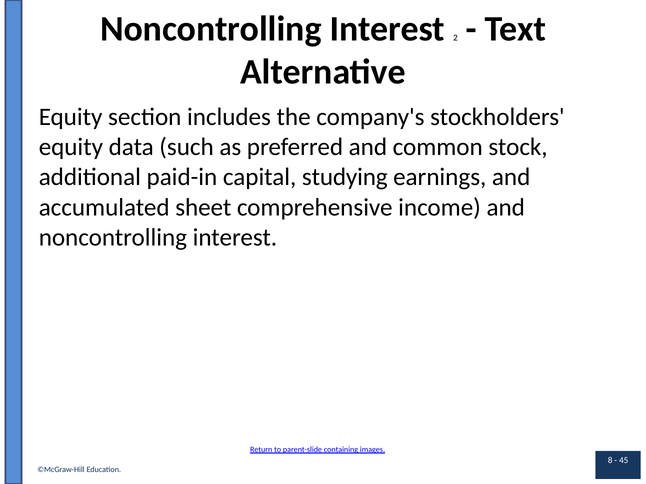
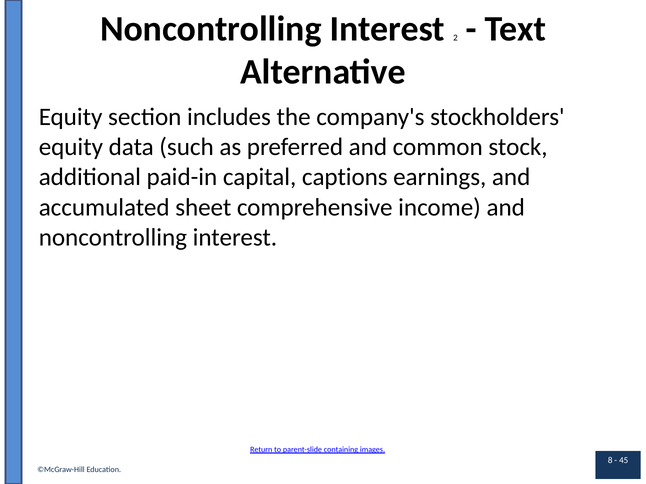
studying: studying -> captions (345, 177)
